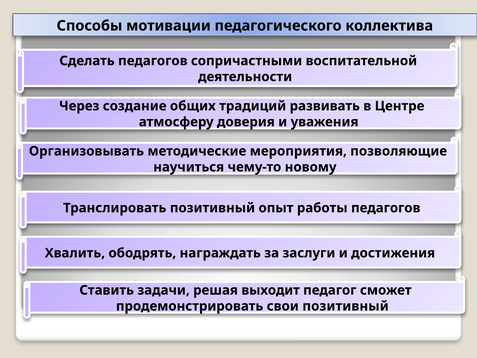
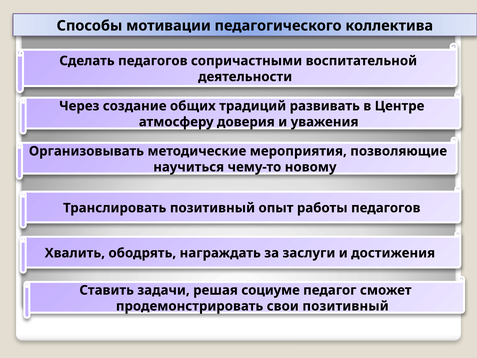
выходит: выходит -> социуме (271, 290)
